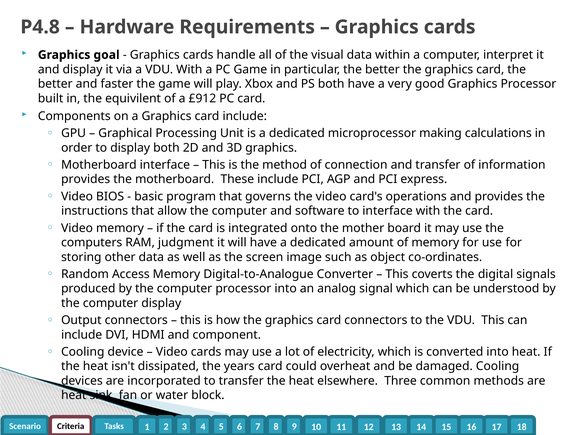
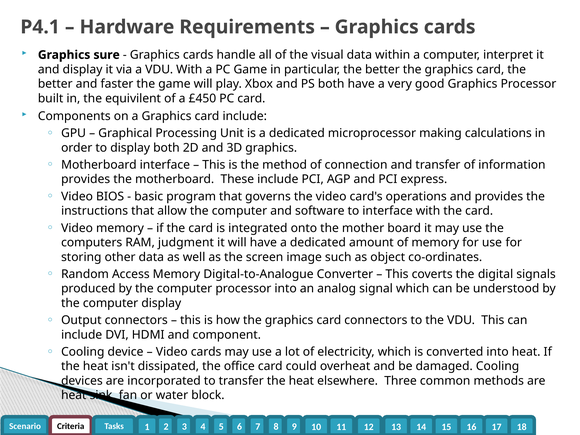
P4.8: P4.8 -> P4.1 (40, 27)
goal: goal -> sure (107, 55)
£912: £912 -> £450 (202, 98)
years: years -> office (239, 366)
